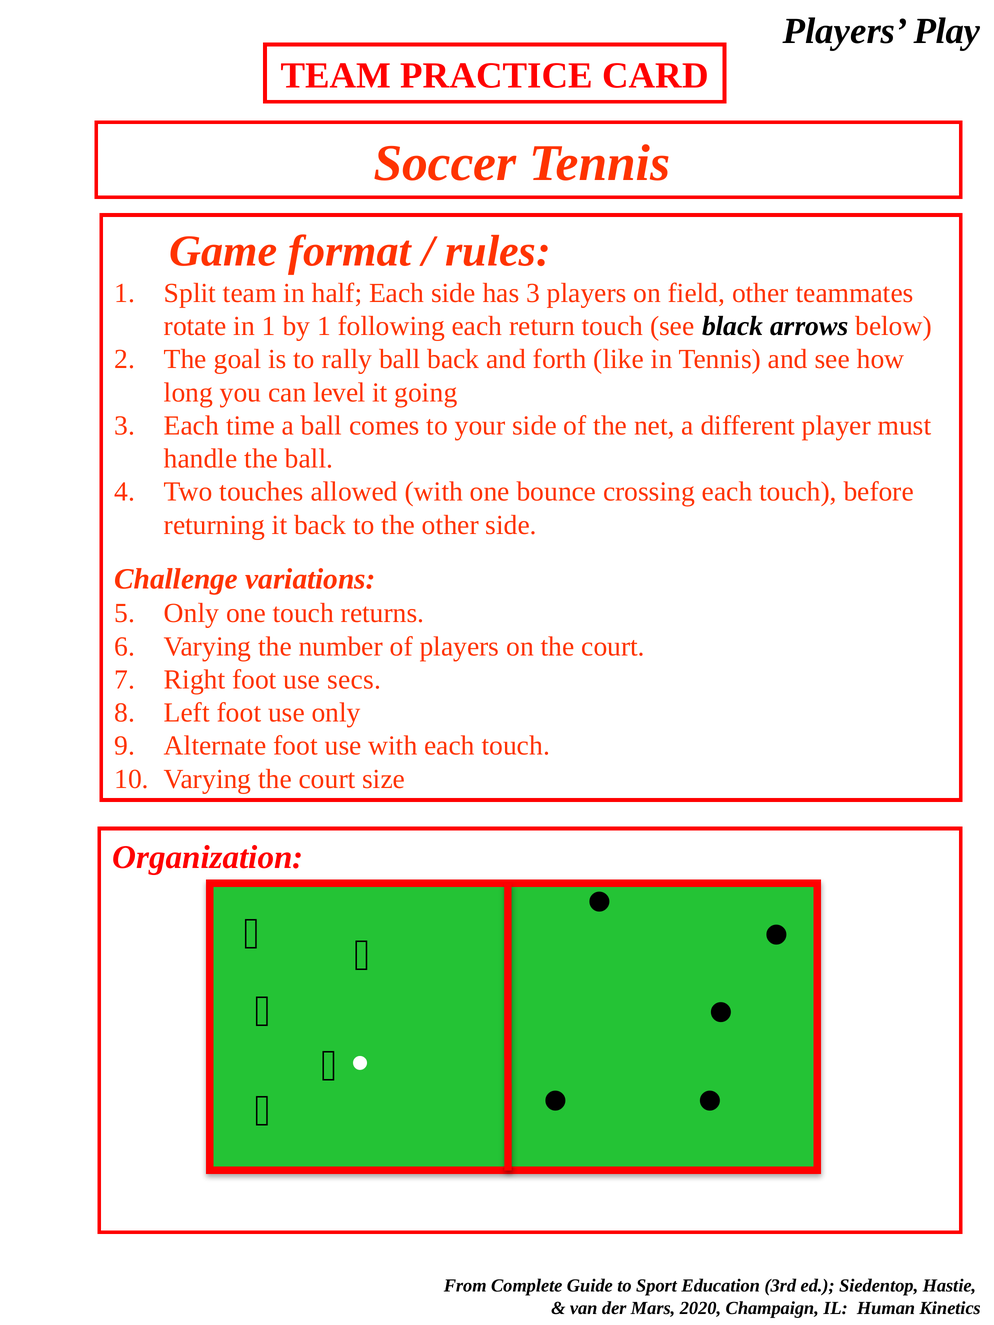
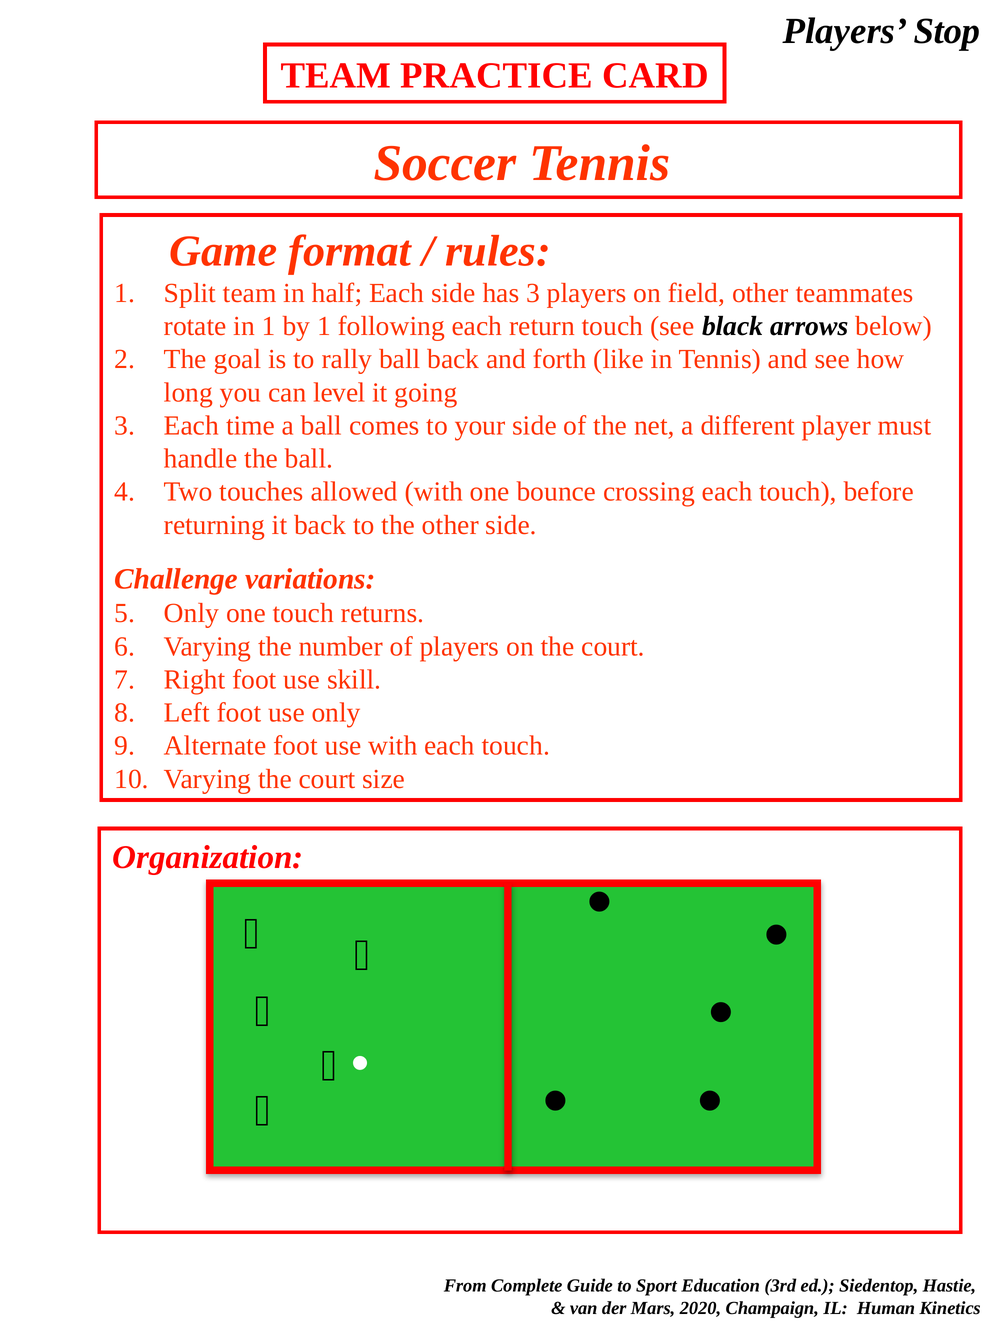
Play: Play -> Stop (947, 31)
secs: secs -> skill (354, 680)
